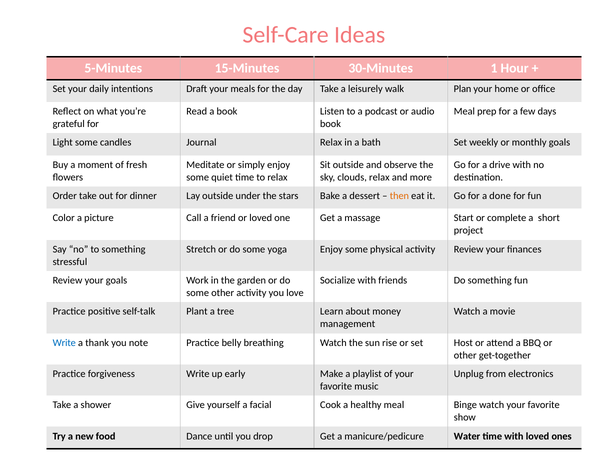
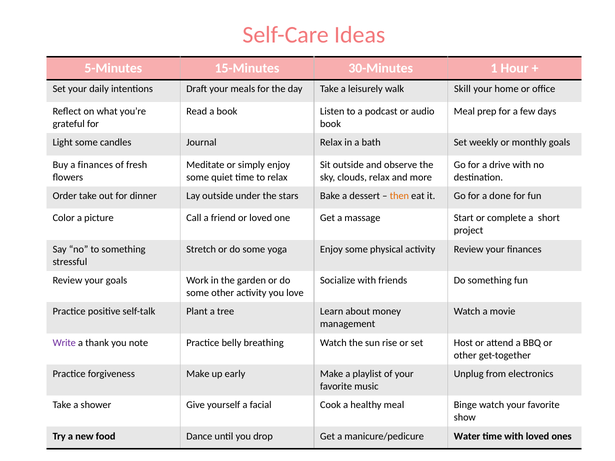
Plan: Plan -> Skill (462, 89)
a moment: moment -> finances (95, 165)
Write colour: blue -> purple (64, 343)
forgiveness Write: Write -> Make (198, 374)
